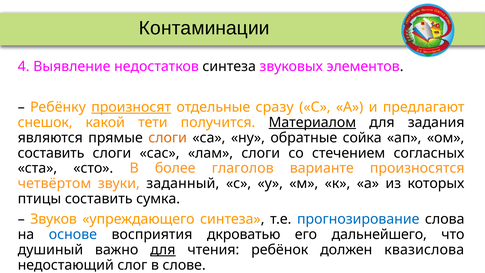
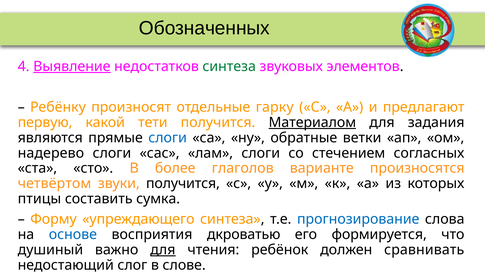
Контаминации: Контаминации -> Обозначенных (204, 28)
Выявление underline: none -> present (72, 66)
синтеза colour: black -> green (229, 66)
произносят underline: present -> none (131, 107)
сразу: сразу -> гарку (275, 107)
снешок: снешок -> первую (45, 122)
слоги colour: orange -> blue (168, 138)
сойка: сойка -> ветки (362, 138)
составить: составить -> надерево (51, 153)
звуки заданный: заданный -> получится (183, 183)
Звуков: Звуков -> Форму (54, 219)
дальнейшего: дальнейшего -> формируется (379, 234)
квазислова: квазислова -> сравнивать (424, 250)
